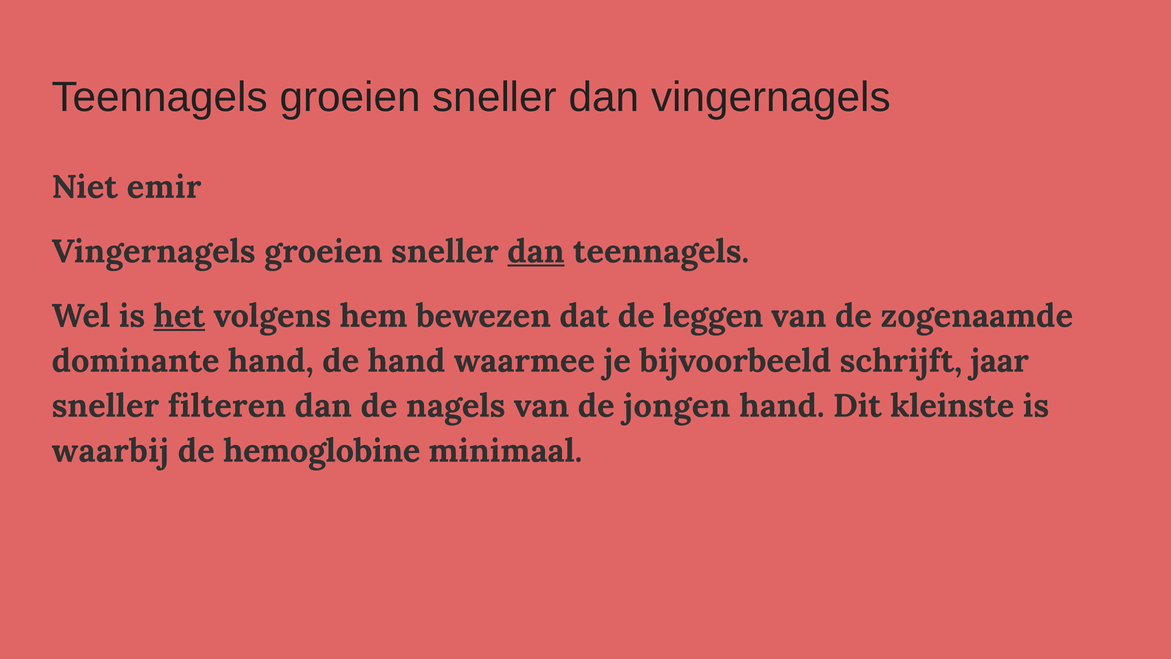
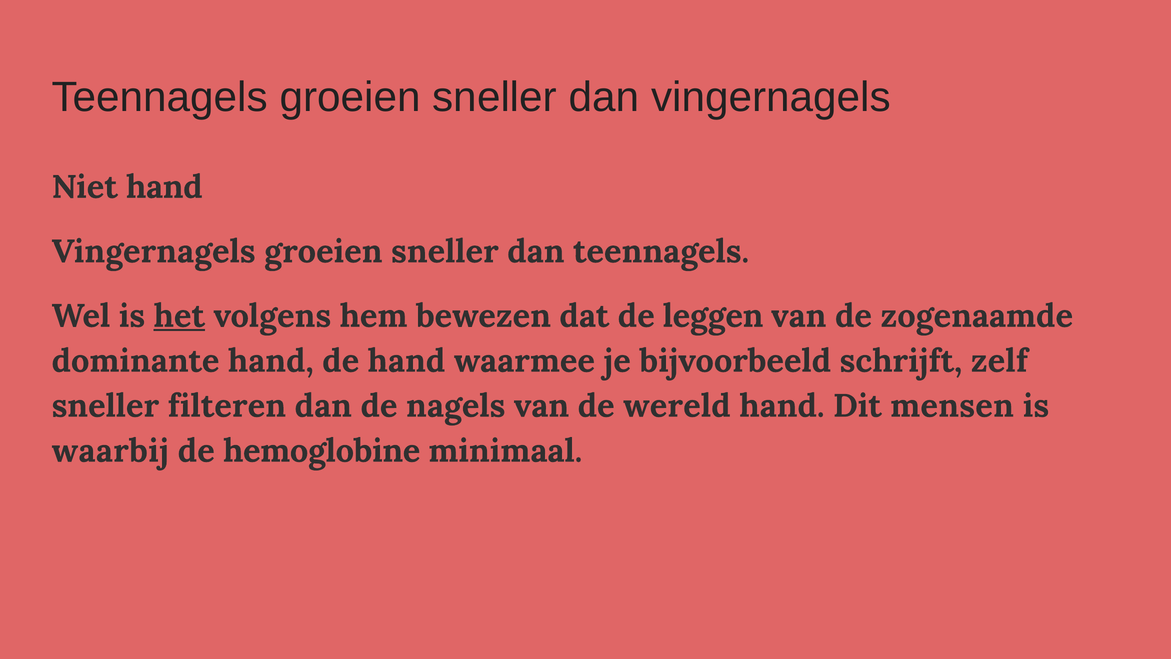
Niet emir: emir -> hand (164, 187)
dan underline: present -> none (536, 251)
jaar: jaar -> zelf (999, 361)
jongen: jongen -> wereld (677, 406)
kleinste: kleinste -> mensen (952, 406)
